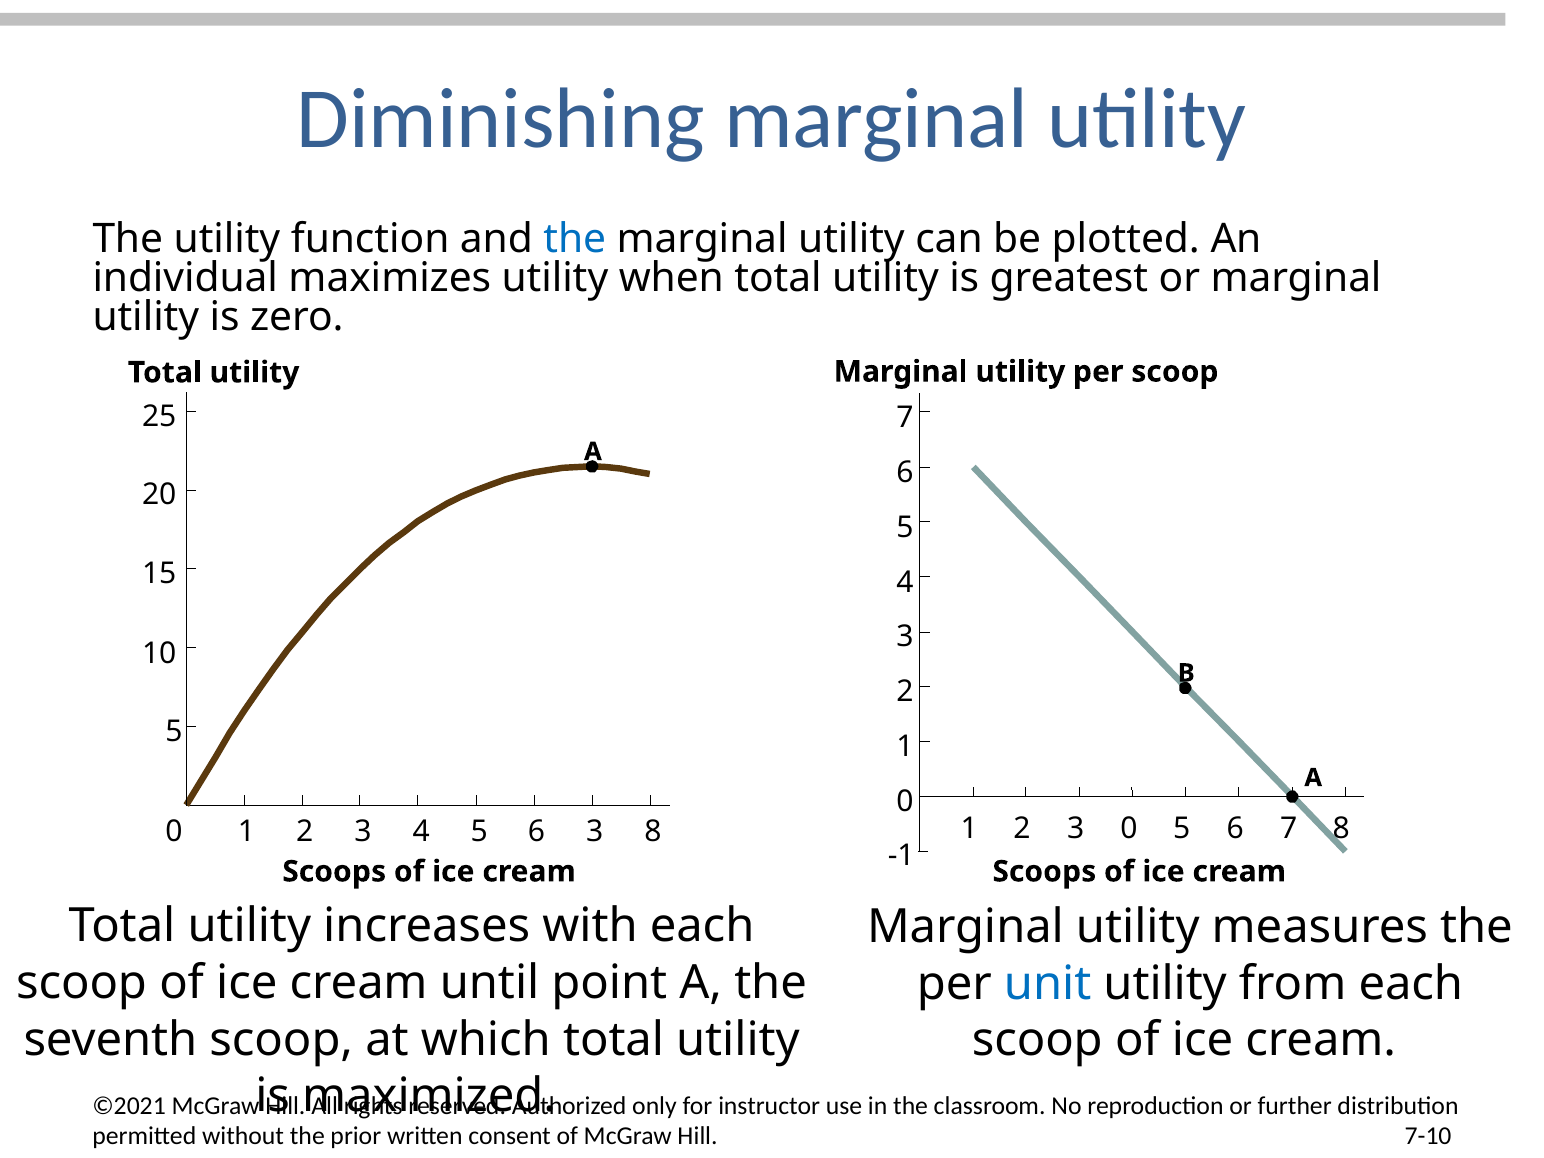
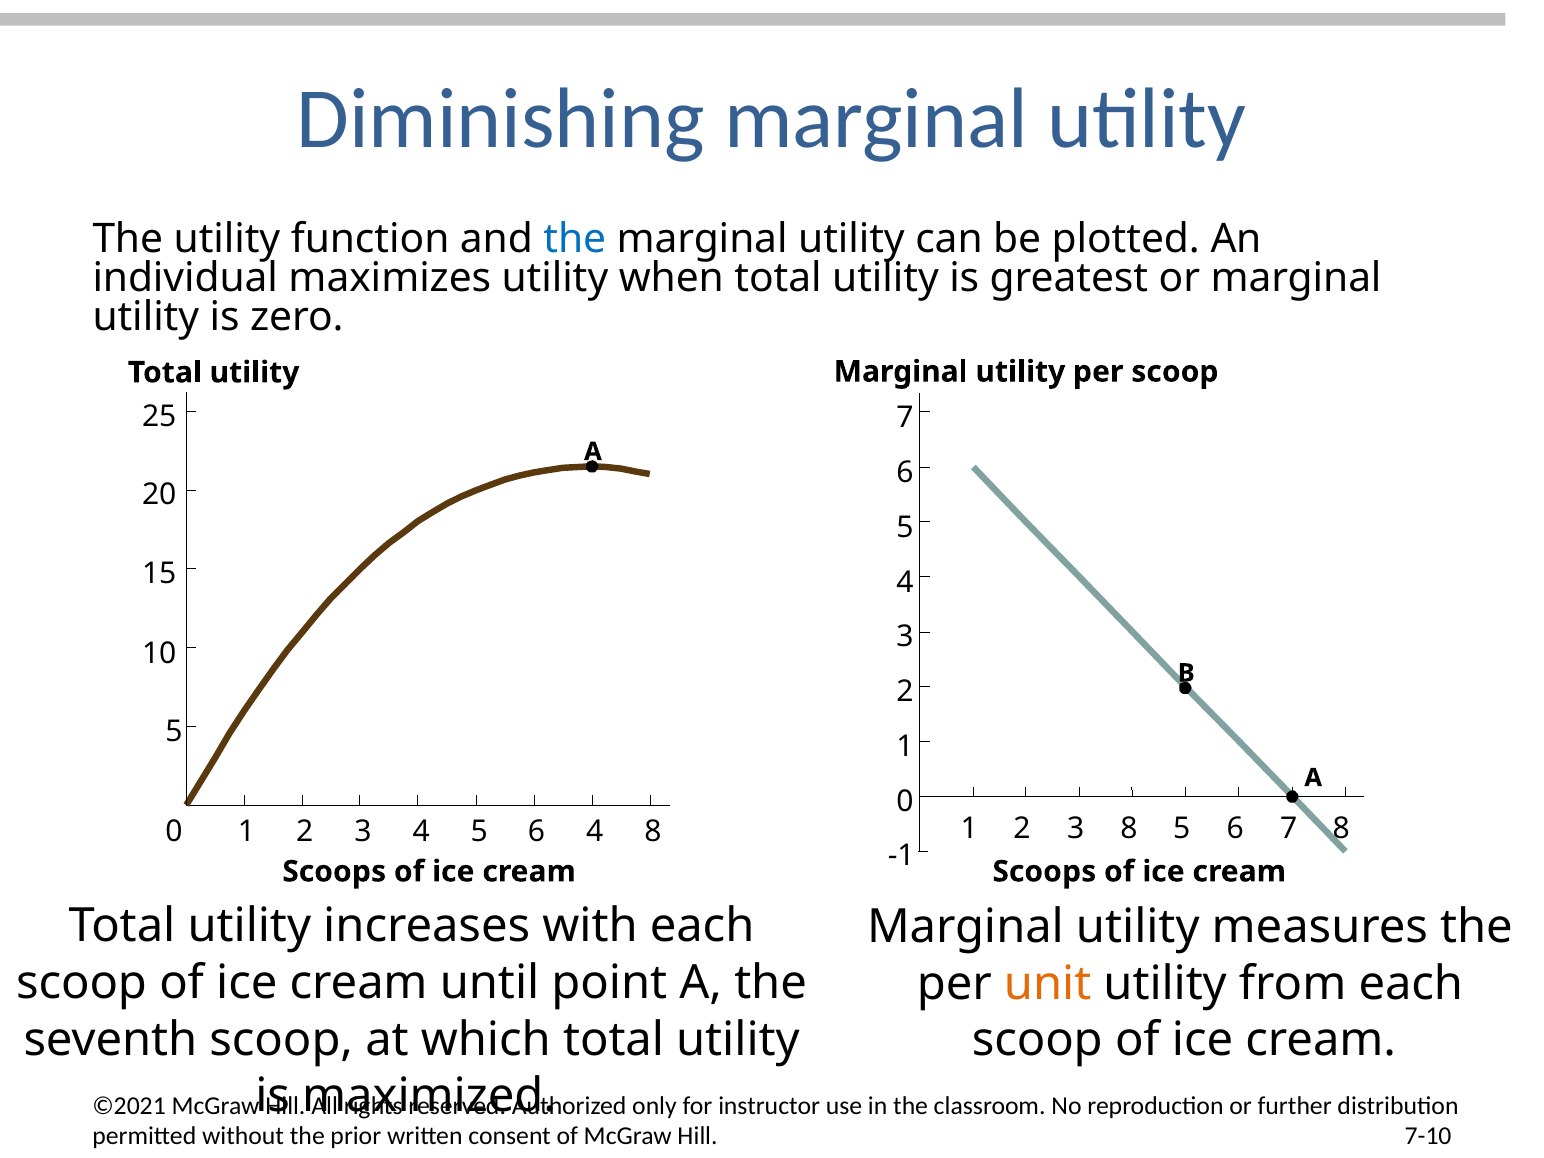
3 0: 0 -> 8 (1129, 828)
6 3: 3 -> 4 (595, 831)
unit colour: blue -> orange (1048, 984)
